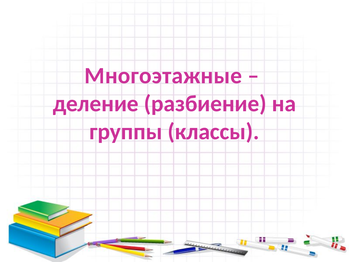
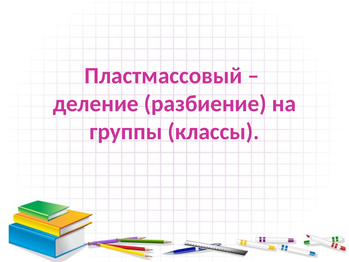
Многоэтажные: Многоэтажные -> Пластмассовый (163, 76)
